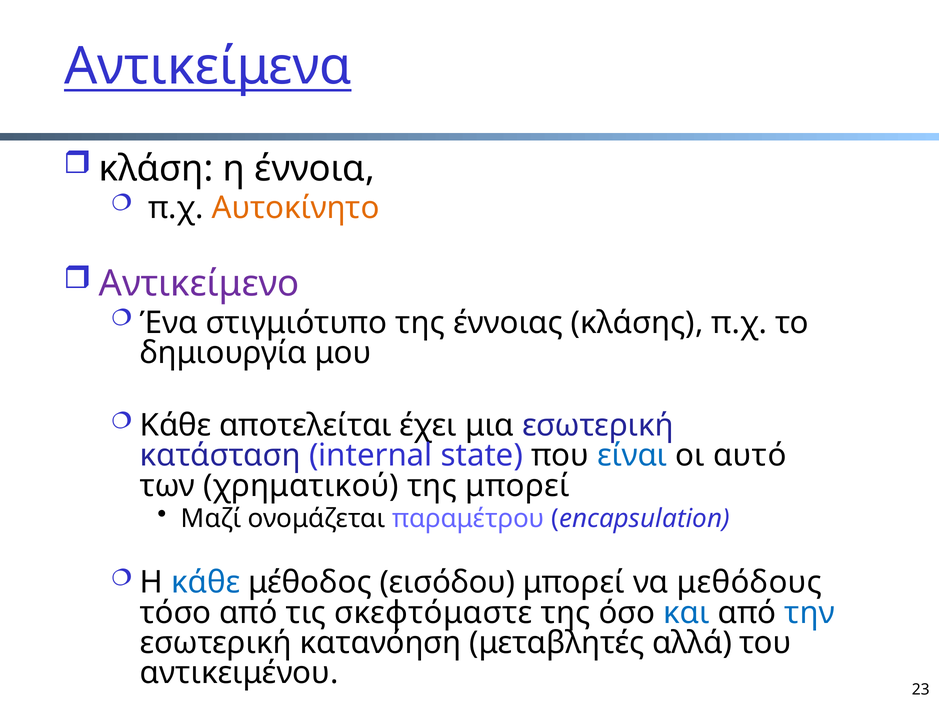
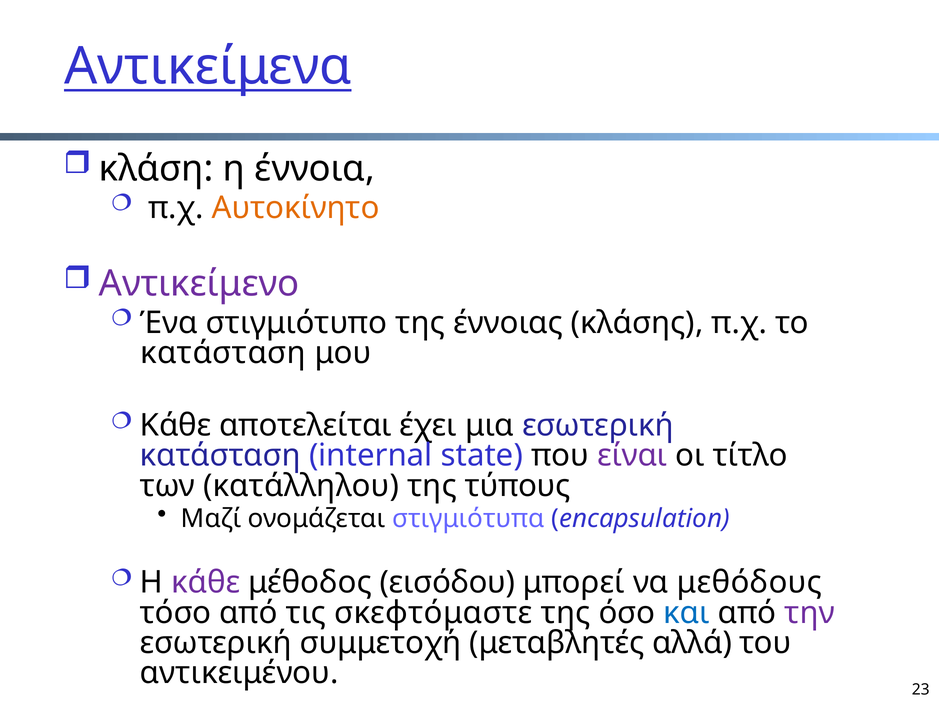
δημιουργία: δημιουργία -> κατάσταση (223, 353)
είναι colour: blue -> purple (632, 455)
αυτό: αυτό -> τίτλο (750, 455)
χρηματικού: χρηματικού -> κατάλληλου (301, 485)
της μπορεί: μπορεί -> τύπους (518, 485)
παραμέτρου: παραμέτρου -> στιγμιότυπα (468, 518)
κάθε colour: blue -> purple (206, 582)
την colour: blue -> purple (810, 612)
κατανόηση: κατανόηση -> συμμετοχή (381, 642)
